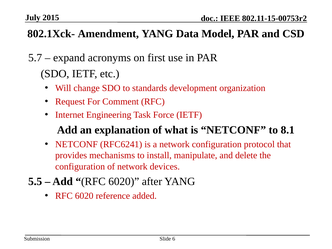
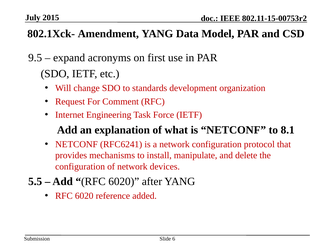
5.7: 5.7 -> 9.5 (35, 58)
